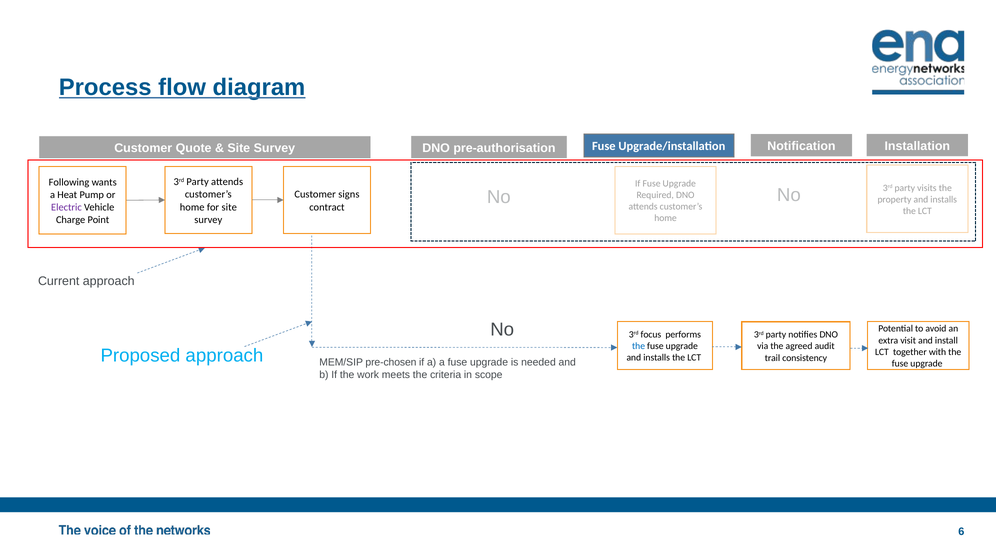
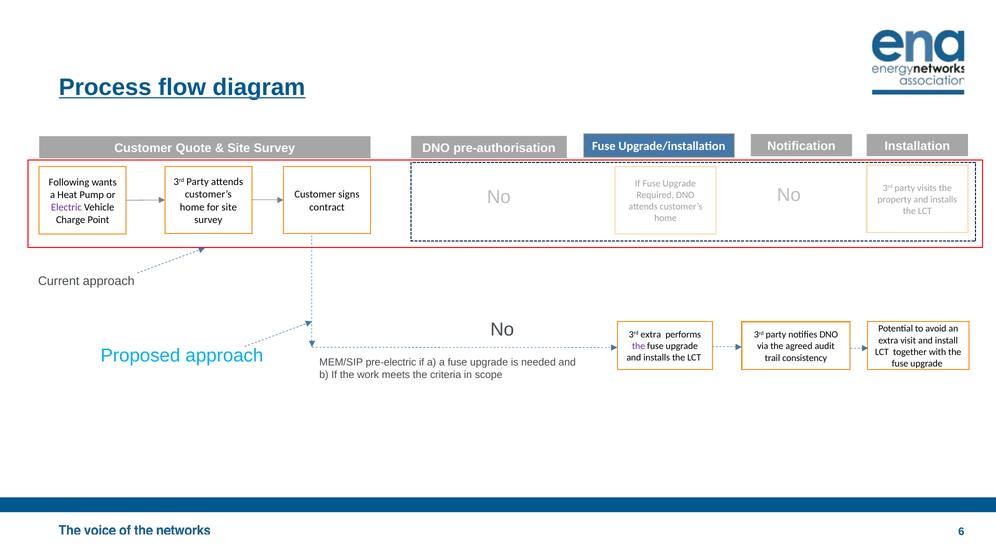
3rd focus: focus -> extra (651, 335)
the colour: blue -> purple (639, 346)
pre-chosen: pre-chosen -> pre-electric (391, 362)
